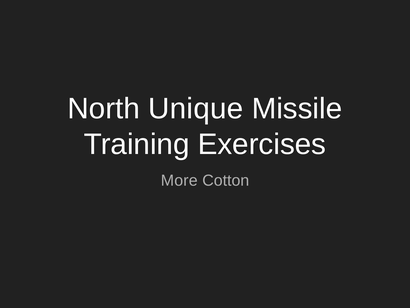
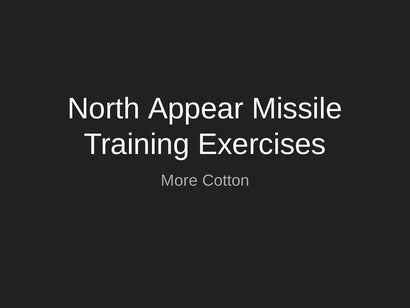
Unique: Unique -> Appear (196, 109)
